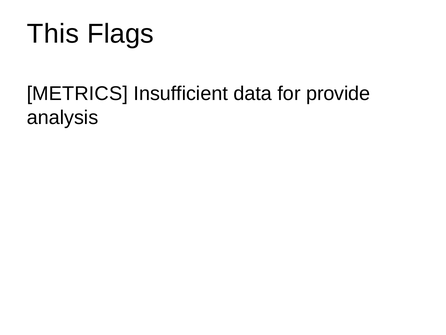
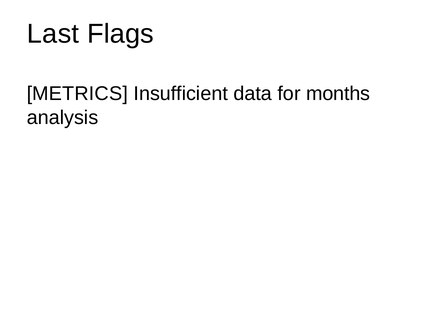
This: This -> Last (53, 34)
provide: provide -> months (338, 94)
